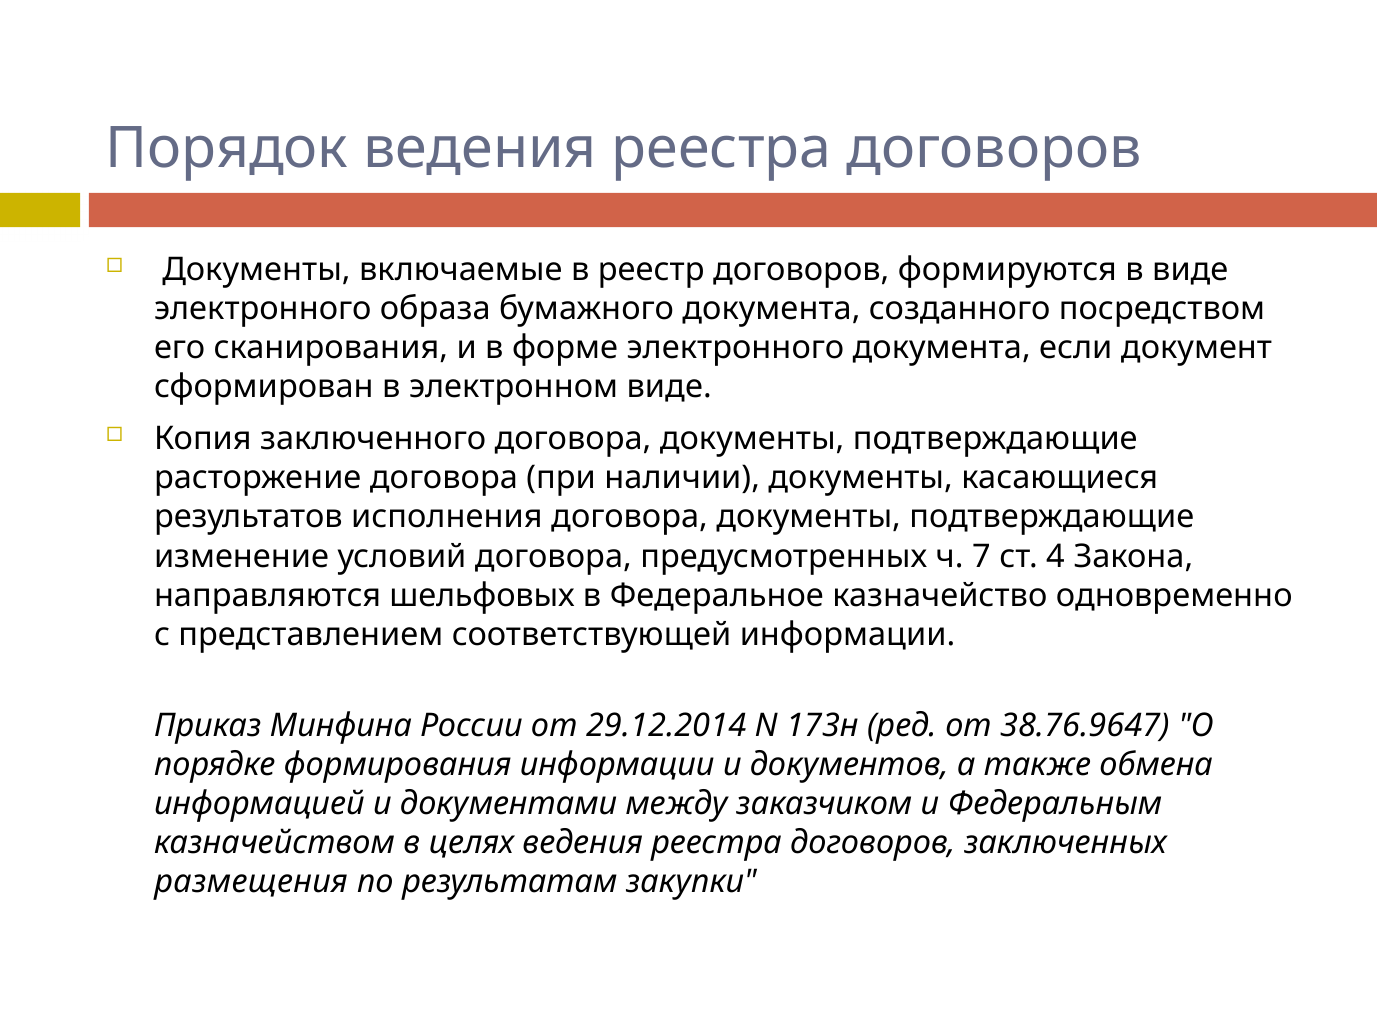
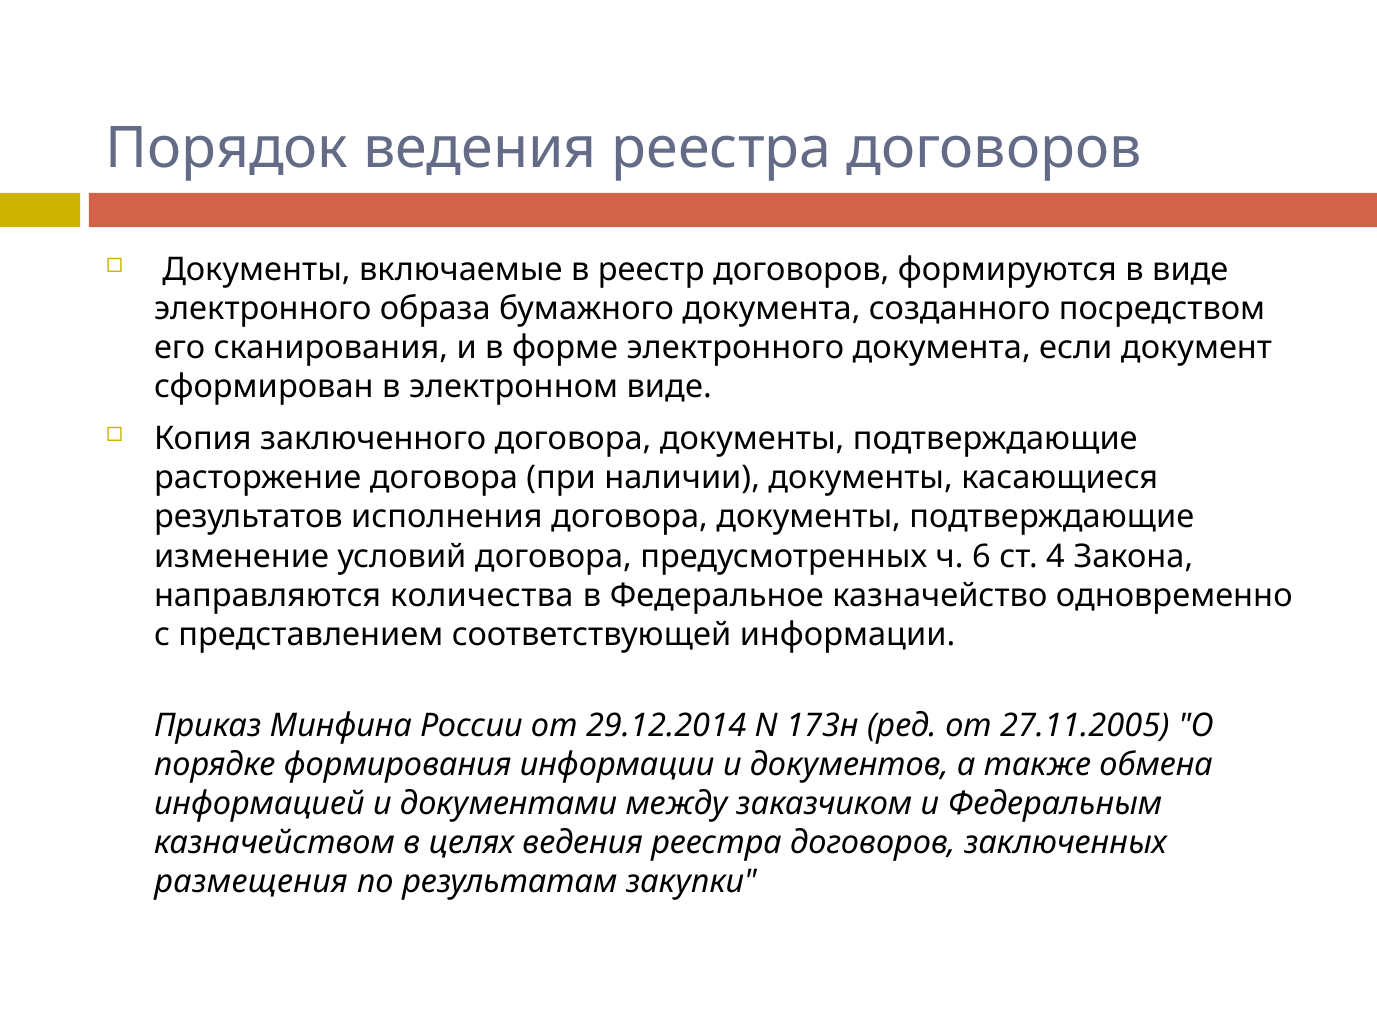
7: 7 -> 6 (981, 556)
шельфовых: шельфовых -> количества (482, 595)
38.76.9647: 38.76.9647 -> 27.11.2005 (1085, 726)
